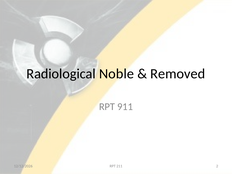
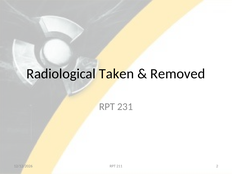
Noble: Noble -> Taken (116, 74)
911: 911 -> 231 (125, 107)
